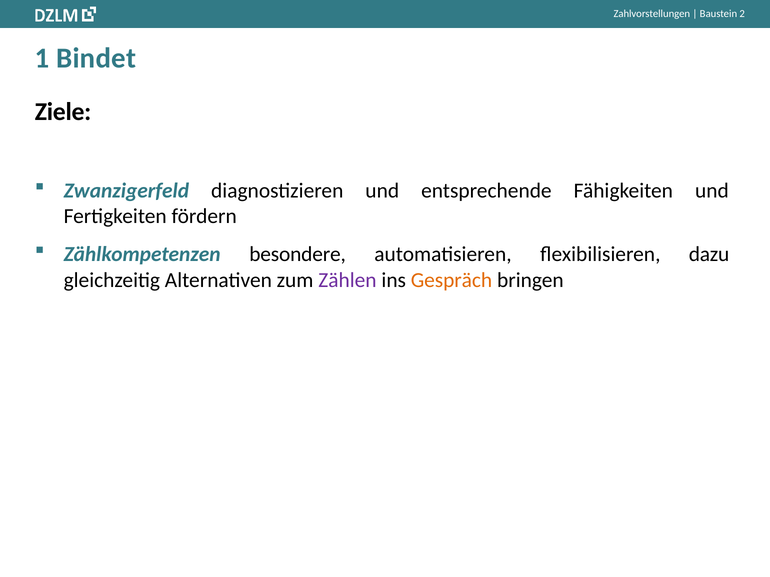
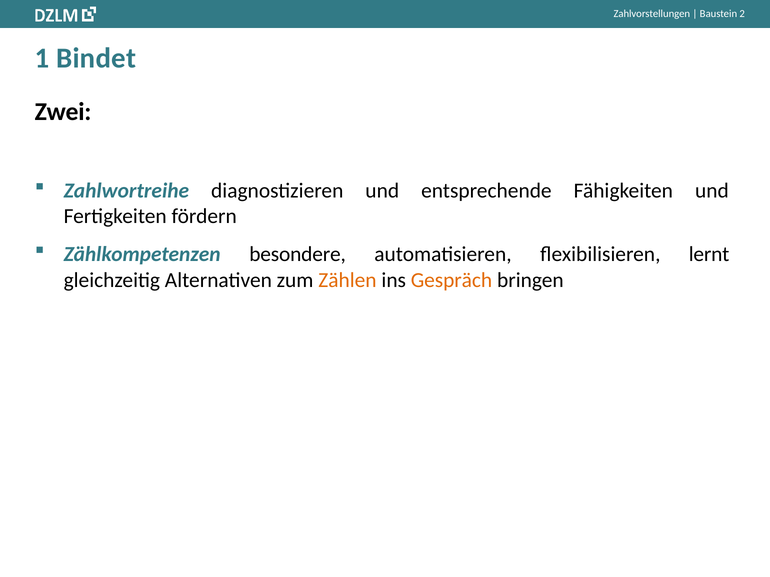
Ziele: Ziele -> Zwei (63, 112)
Zwanzigerfeld: Zwanzigerfeld -> Zahlwortreihe (126, 191)
dazu: dazu -> lernt (709, 255)
Zählen colour: purple -> orange (347, 280)
